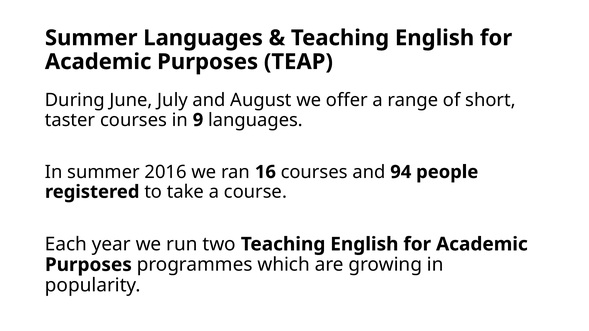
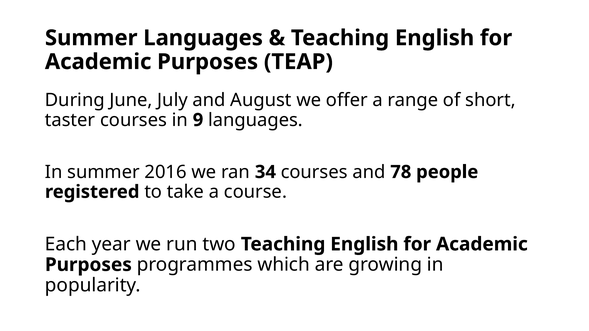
16: 16 -> 34 (265, 172)
94: 94 -> 78 (401, 172)
